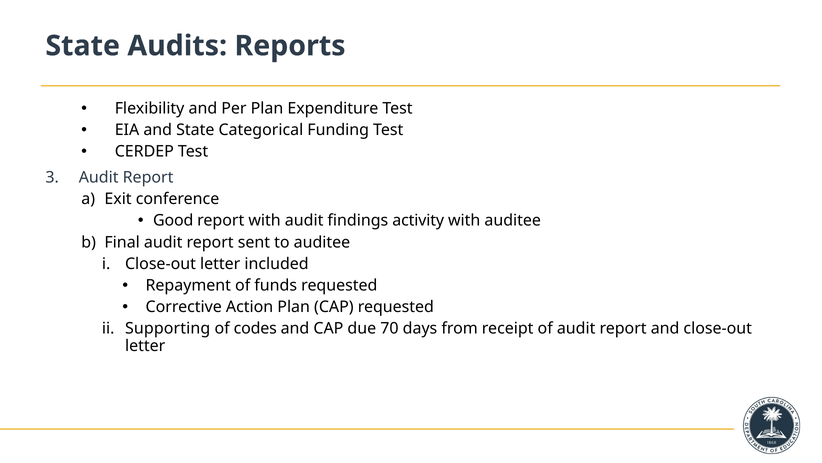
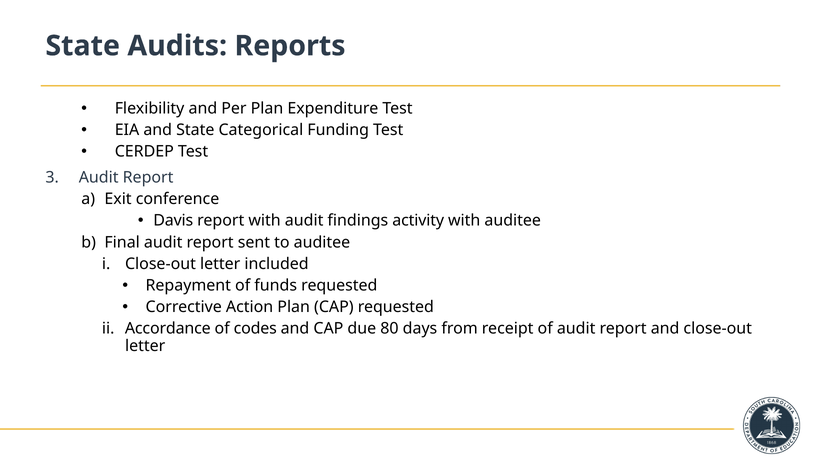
Good: Good -> Davis (173, 220)
Supporting: Supporting -> Accordance (168, 328)
70: 70 -> 80 (389, 328)
